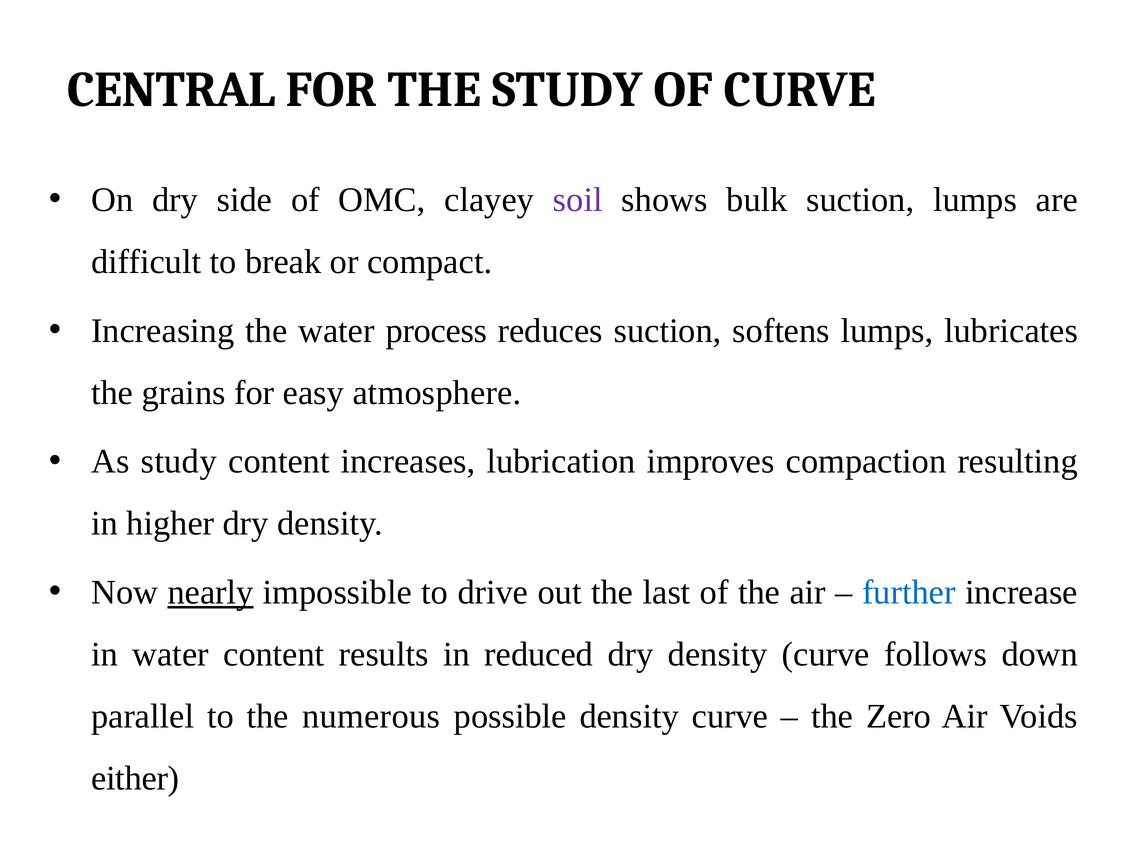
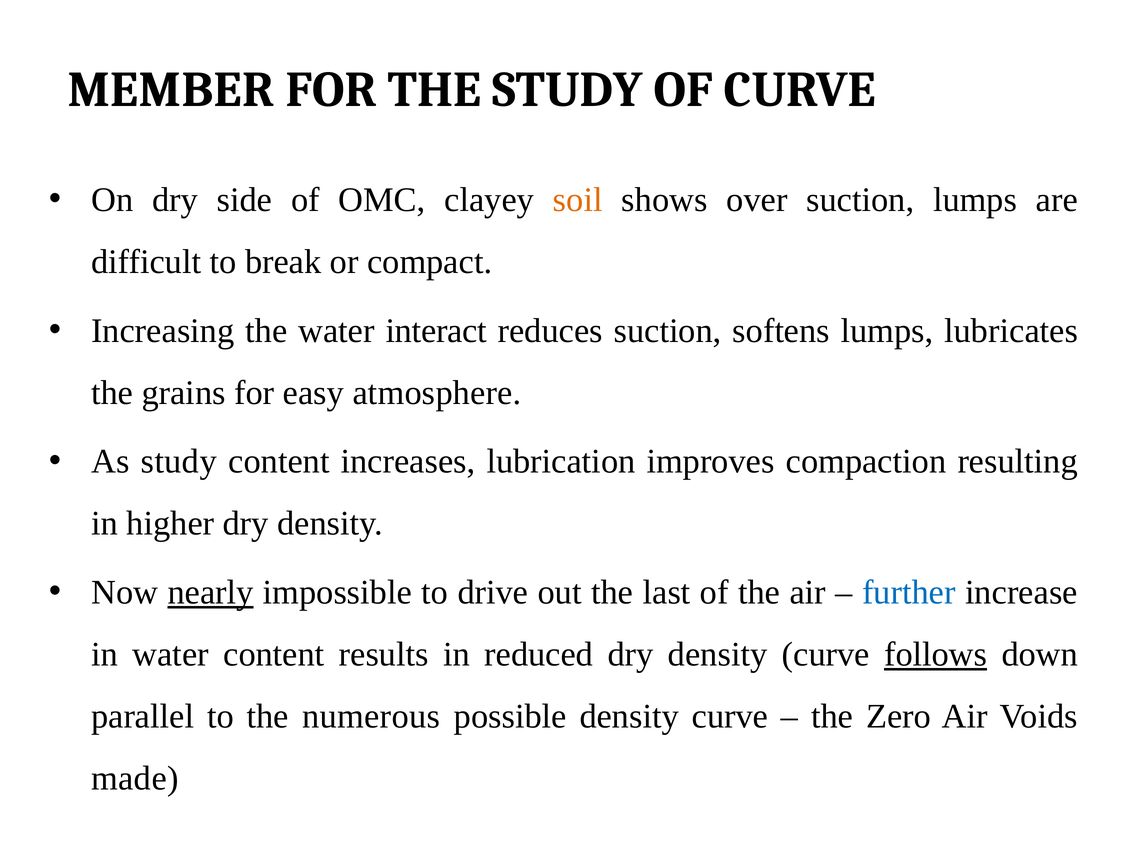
CENTRAL: CENTRAL -> MEMBER (171, 90)
soil colour: purple -> orange (578, 200)
bulk: bulk -> over (757, 200)
process: process -> interact (436, 331)
follows underline: none -> present (936, 654)
either: either -> made (135, 778)
